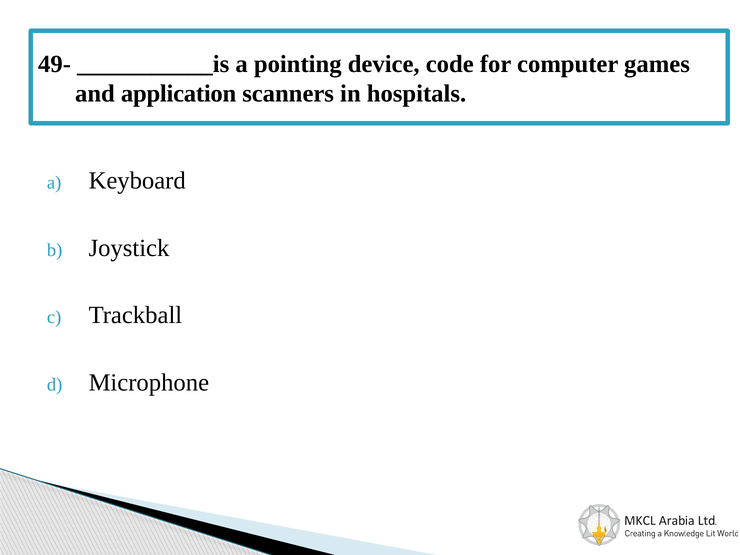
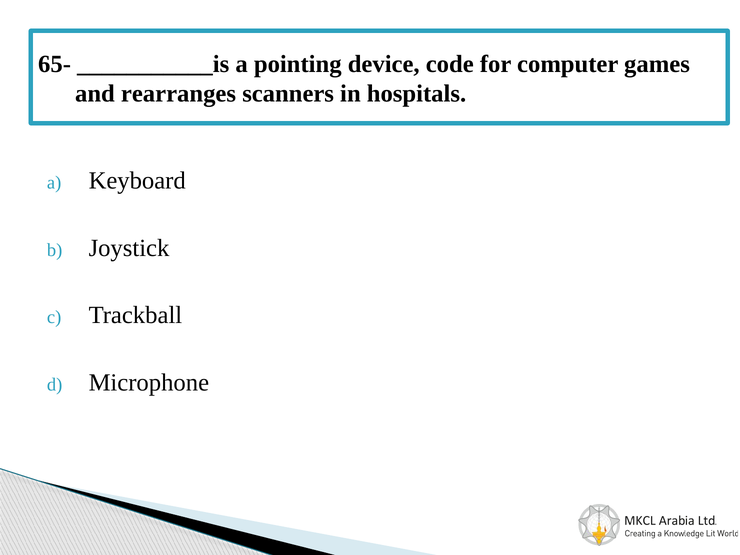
49-: 49- -> 65- (55, 64)
application: application -> rearranges (178, 94)
